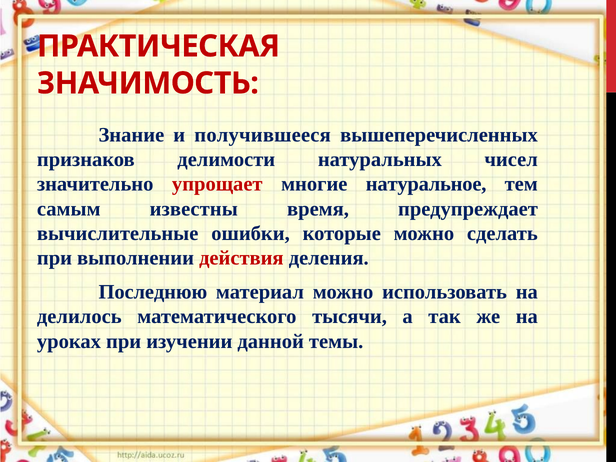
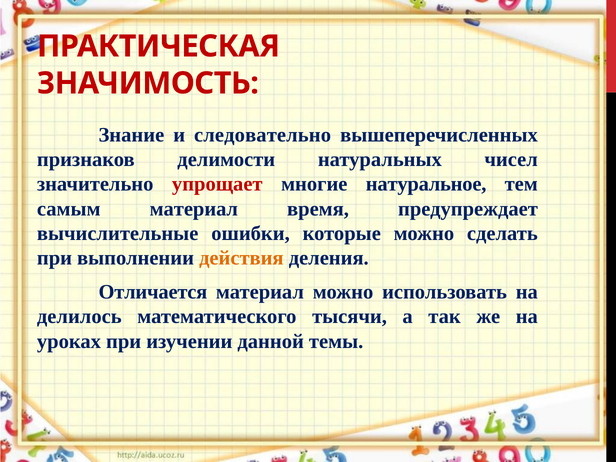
получившееся: получившееся -> следовательно (263, 135)
самым известны: известны -> материал (194, 209)
действия colour: red -> orange (241, 258)
Последнюю: Последнюю -> Отличается (153, 292)
